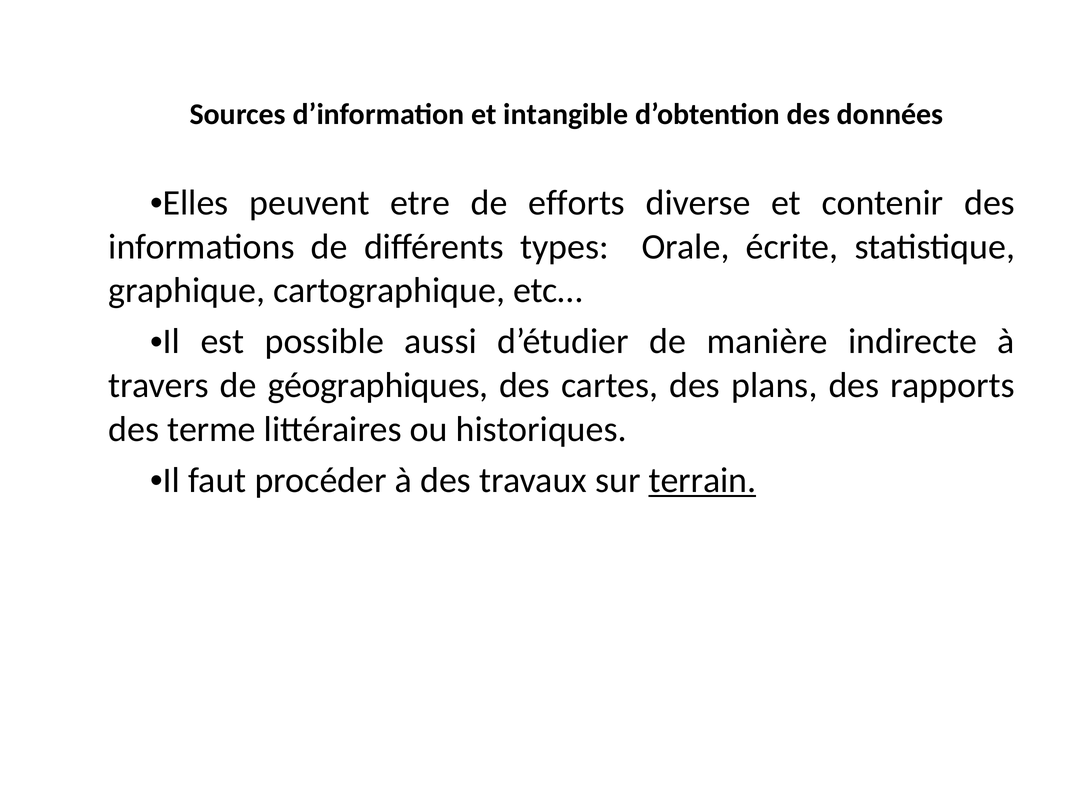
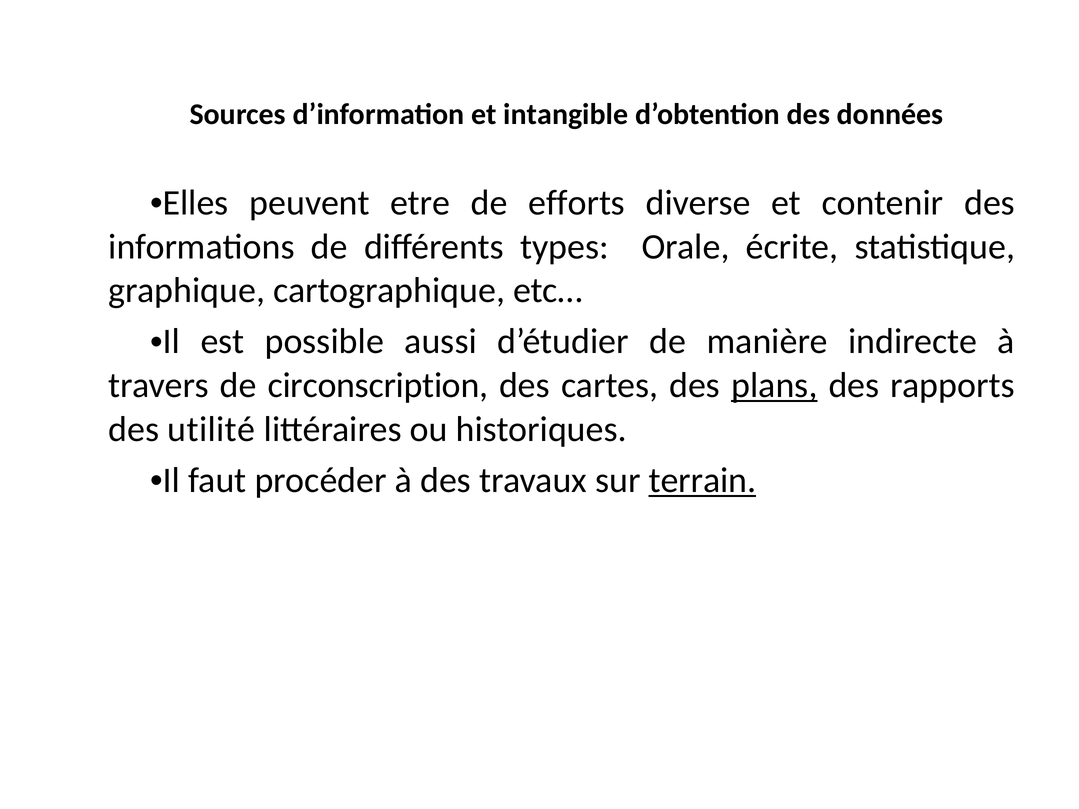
géographiques: géographiques -> circonscription (378, 386)
plans underline: none -> present (774, 386)
terme: terme -> utilité (211, 429)
